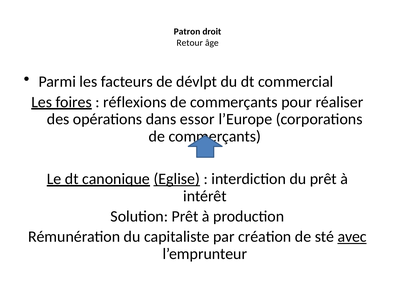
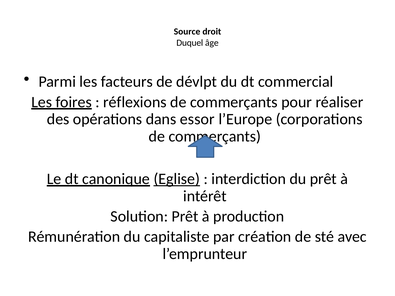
Patron: Patron -> Source (187, 32)
Retour: Retour -> Duquel (190, 43)
avec underline: present -> none (352, 237)
